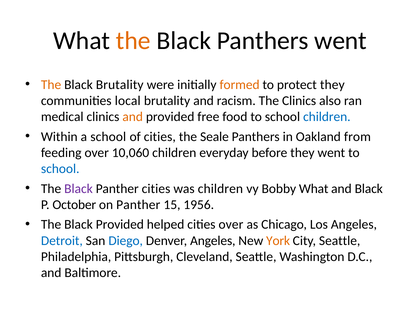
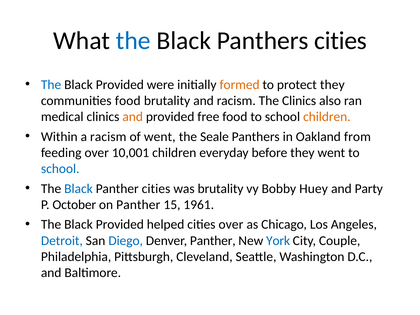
the colour: orange -> blue (133, 41)
Panthers went: went -> cities (341, 41)
The colour: orange -> blue (51, 85)
Brutality: Brutality -> Provided (120, 85)
communities local: local -> food (128, 101)
children colour: blue -> orange (327, 117)
a school: school -> racism (108, 137)
of cities: cities -> went (160, 137)
10,060: 10,060 -> 10,001 (131, 153)
Black colour: purple -> blue (79, 189)
was children: children -> brutality (221, 189)
Bobby What: What -> Huey (314, 189)
and Black: Black -> Party (369, 189)
1956: 1956 -> 1961 (199, 205)
Denver Angeles: Angeles -> Panther (213, 241)
York colour: orange -> blue (278, 241)
City Seattle: Seattle -> Couple (340, 241)
